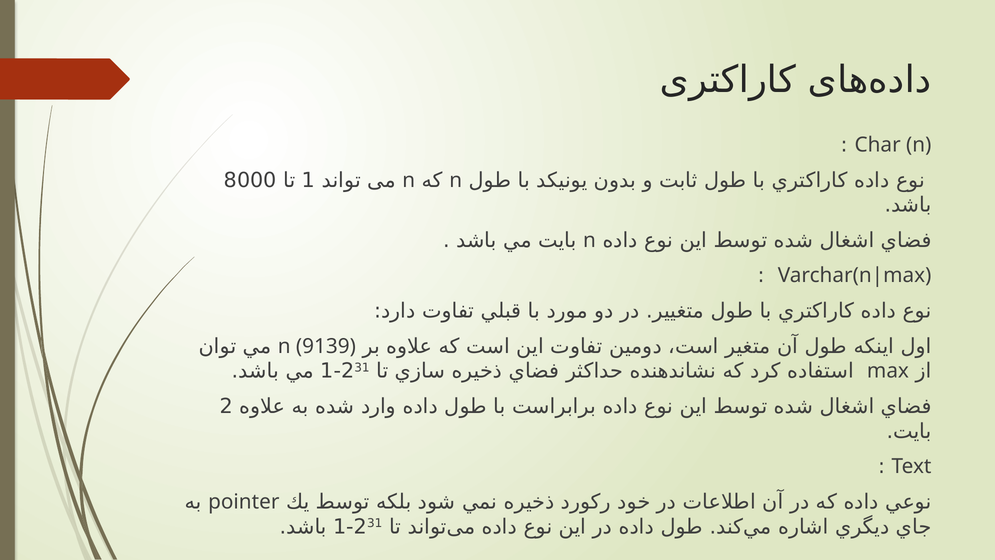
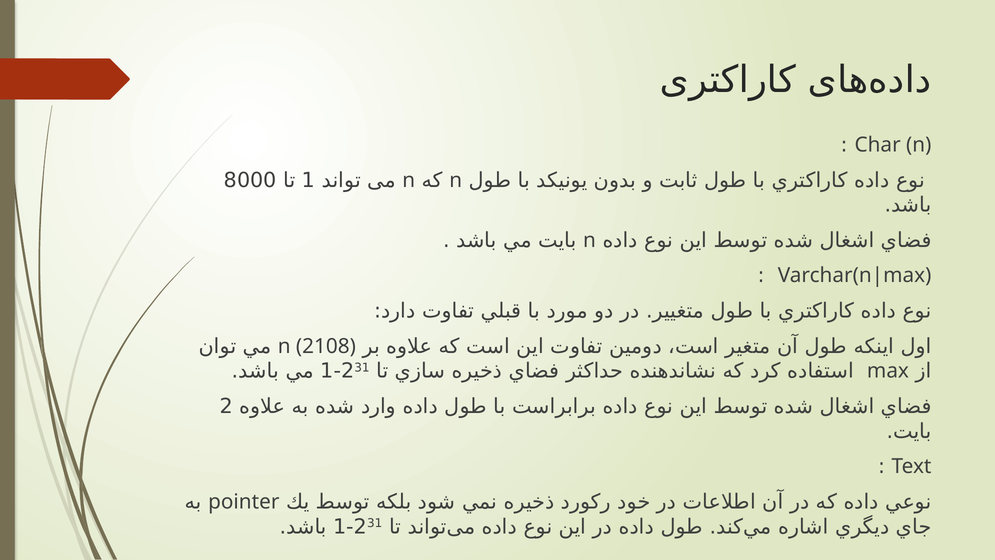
9139: 9139 -> 2108 (326, 346)
